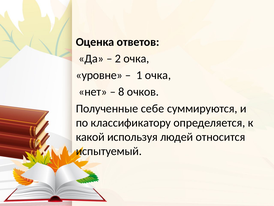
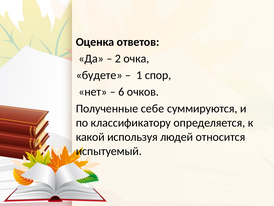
уровне: уровне -> будете (99, 75)
1 очка: очка -> спор (158, 75)
8: 8 -> 6 (121, 92)
